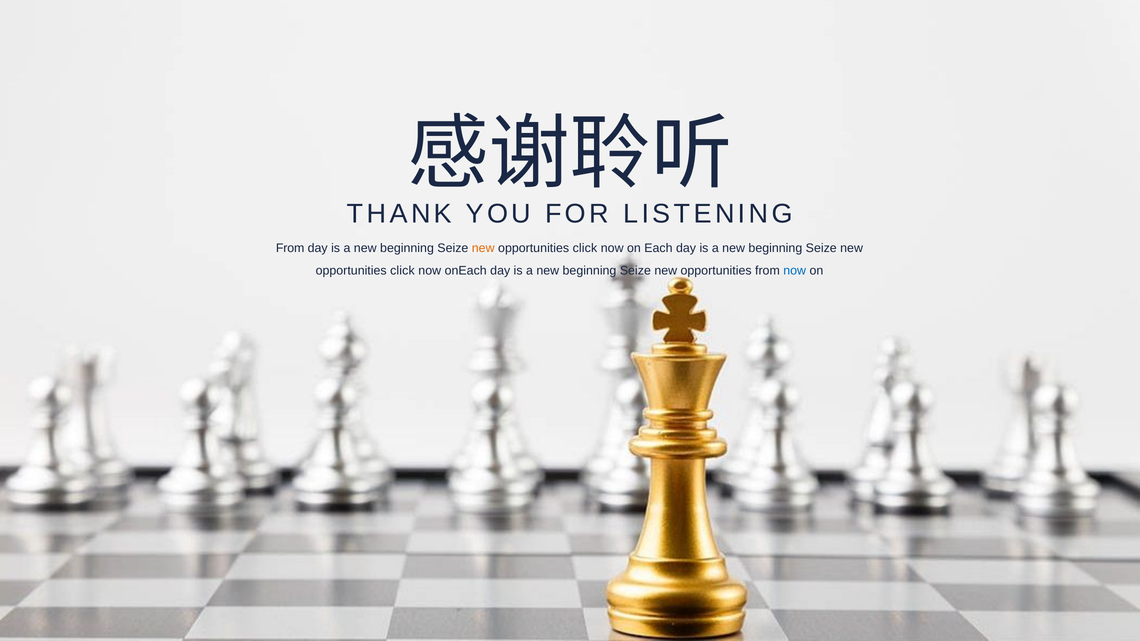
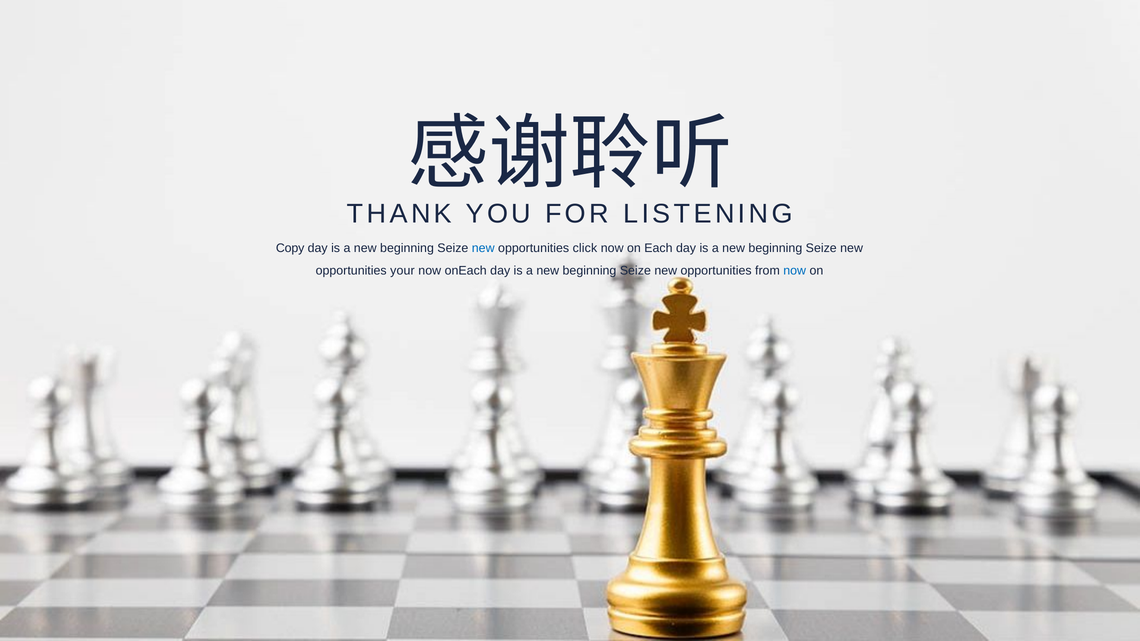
From: From -> Copy (290, 248)
new colour: orange -> blue (483, 248)
click: click -> your (402, 271)
